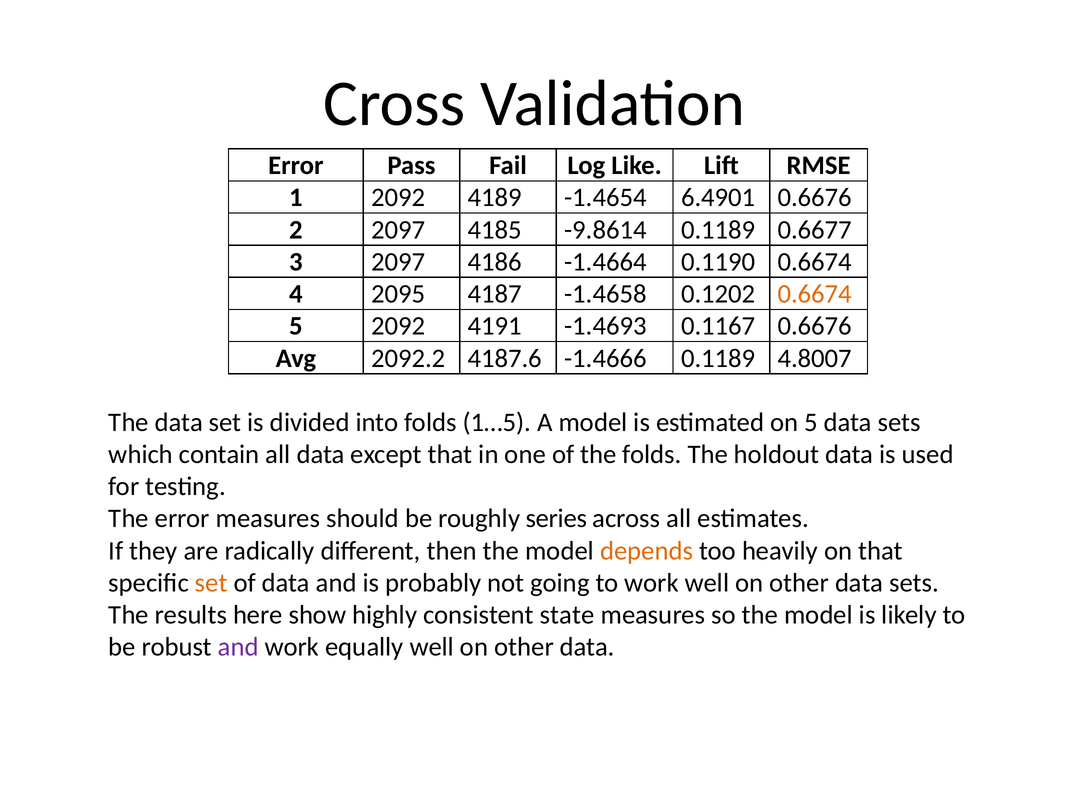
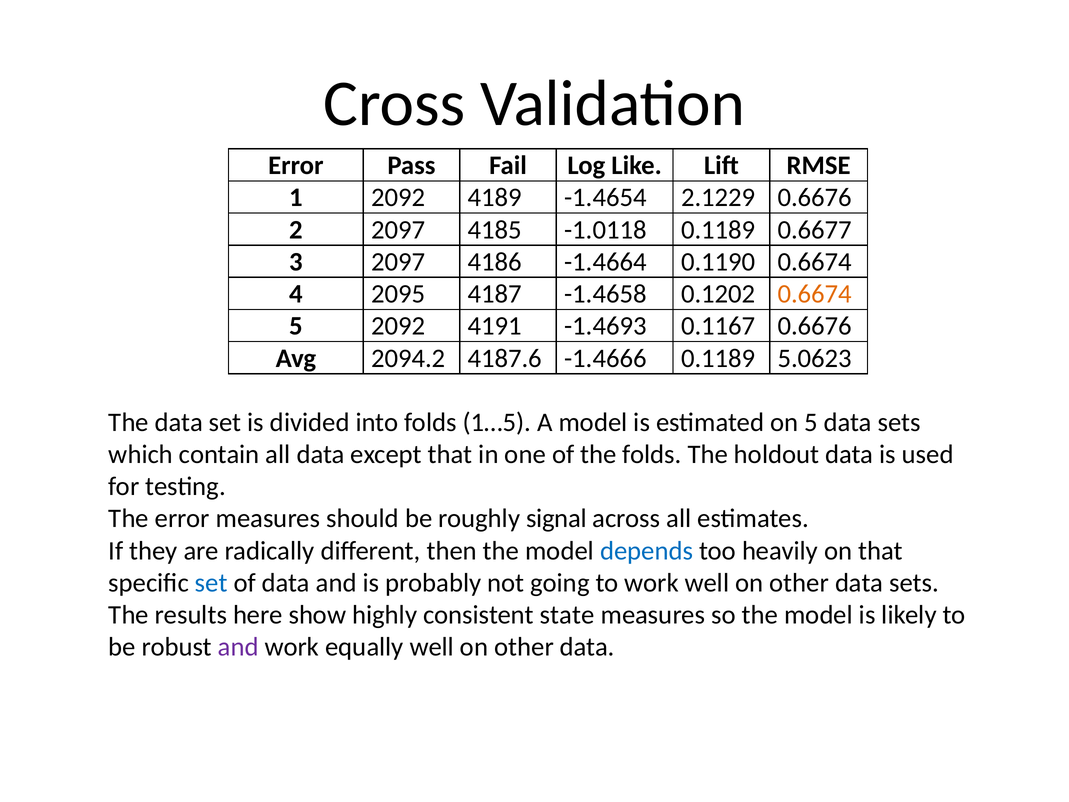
6.4901: 6.4901 -> 2.1229 (718, 198)
-9.8614: -9.8614 -> -1.0118 (606, 230)
2092.2: 2092.2 -> 2094.2 (408, 358)
4.8007: 4.8007 -> 5.0623 (815, 358)
series: series -> signal (556, 518)
depends colour: orange -> blue (647, 551)
set colour: orange -> blue (211, 583)
